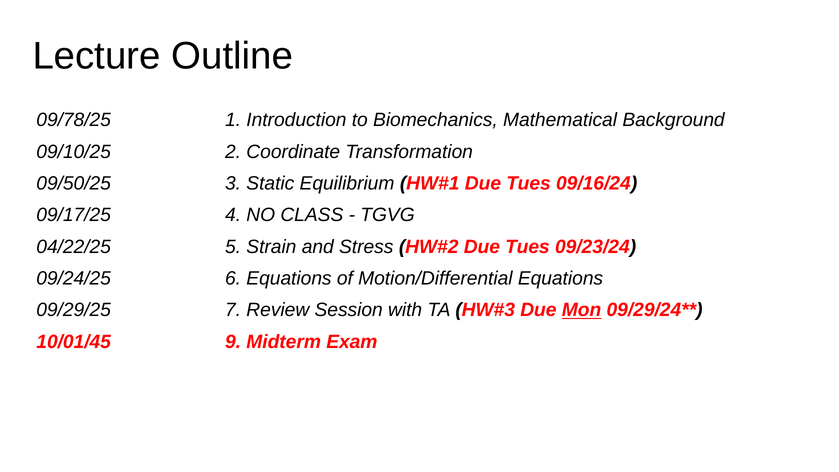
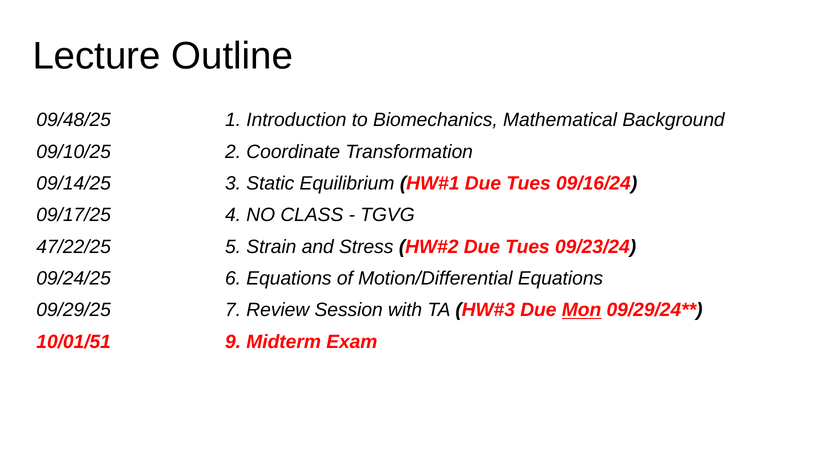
09/78/25: 09/78/25 -> 09/48/25 (74, 120)
09/50/25: 09/50/25 -> 09/14/25 (74, 183)
04/22/25: 04/22/25 -> 47/22/25 (74, 247)
10/01/45: 10/01/45 -> 10/01/51 (74, 342)
